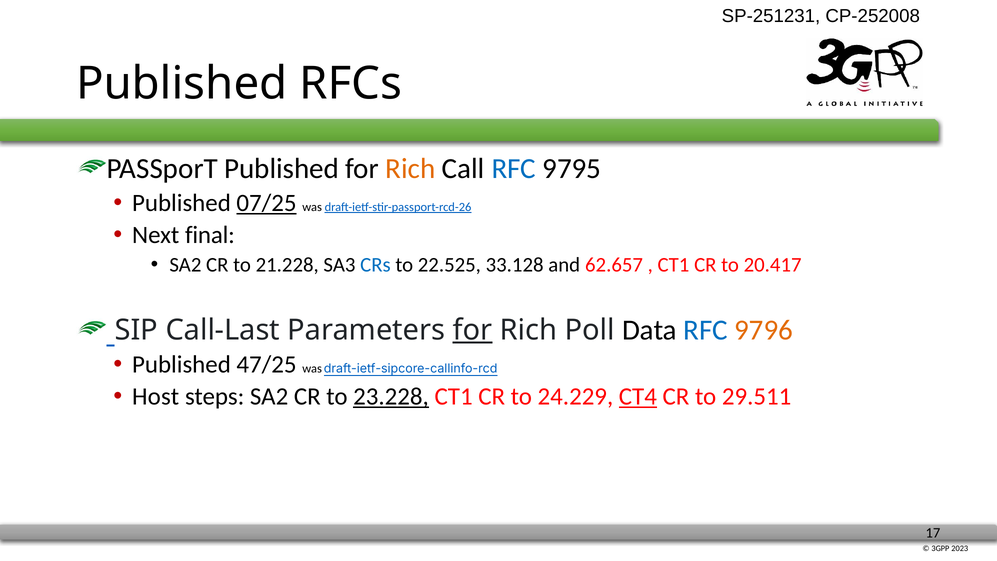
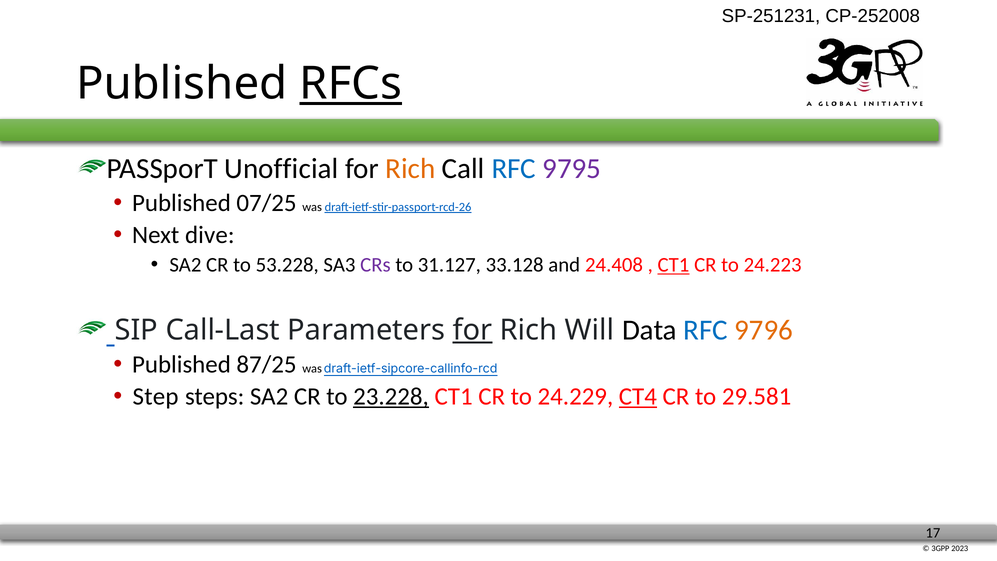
RFCs underline: none -> present (351, 84)
PASSporT Published: Published -> Unofficial (281, 169)
9795 colour: black -> purple (572, 169)
07/25 underline: present -> none (266, 203)
final: final -> dive (210, 235)
21.228: 21.228 -> 53.228 (287, 265)
CRs colour: blue -> purple (375, 265)
22.525: 22.525 -> 31.127 (449, 265)
62.657: 62.657 -> 24.408 (614, 265)
CT1 underline: none -> present (673, 265)
20.417: 20.417 -> 24.223 (773, 265)
Poll: Poll -> Will (590, 330)
47/25: 47/25 -> 87/25 (266, 364)
Host: Host -> Step (156, 396)
29.511: 29.511 -> 29.581 (757, 396)
